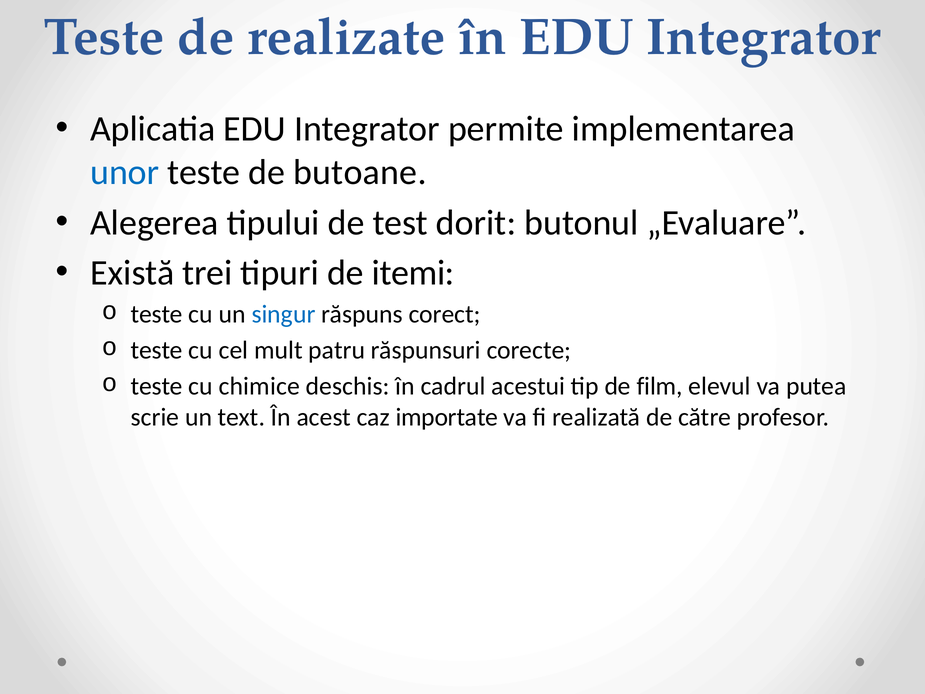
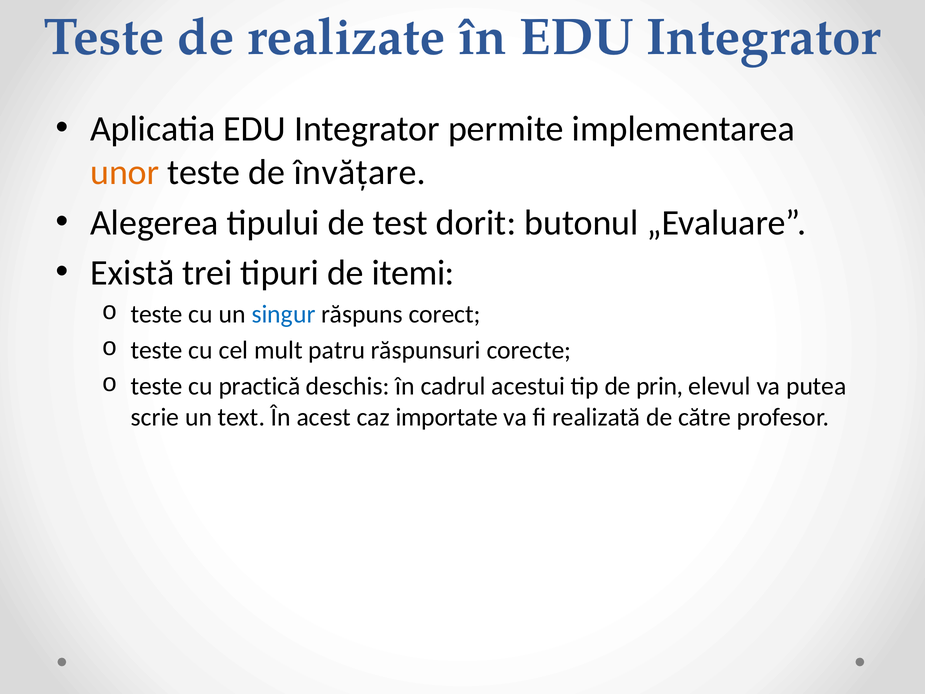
unor colour: blue -> orange (125, 172)
butoane: butoane -> învățare (360, 172)
chimice: chimice -> practică (260, 386)
film: film -> prin (660, 386)
